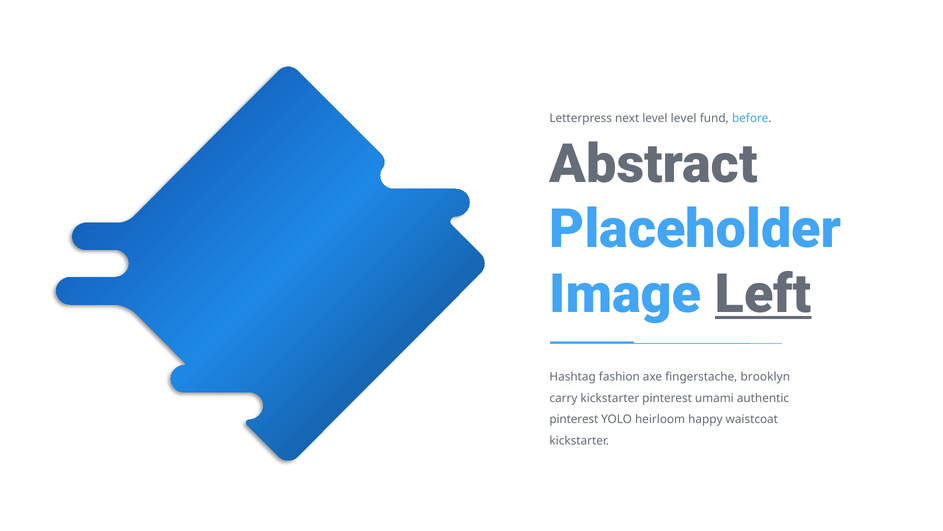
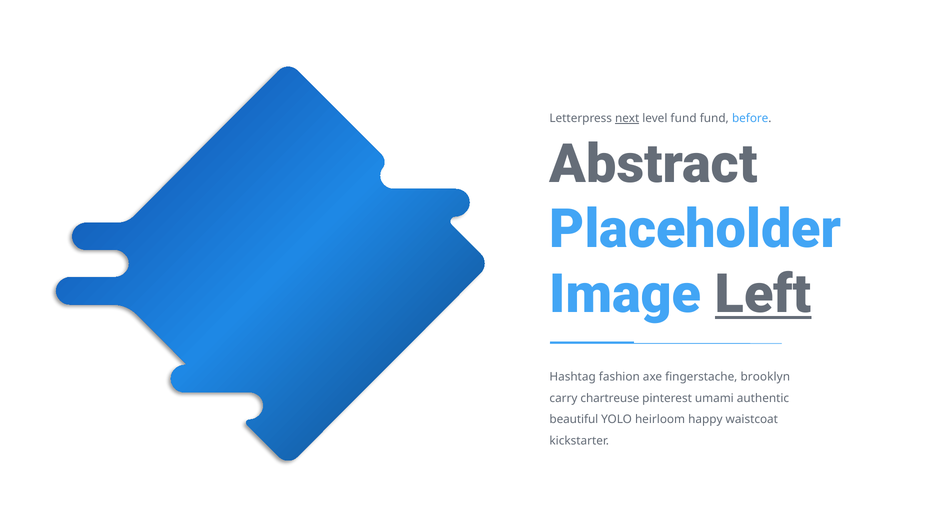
next underline: none -> present (627, 118)
level level: level -> fund (684, 118)
carry kickstarter: kickstarter -> chartreuse (610, 398)
pinterest: pinterest -> beautiful (574, 419)
